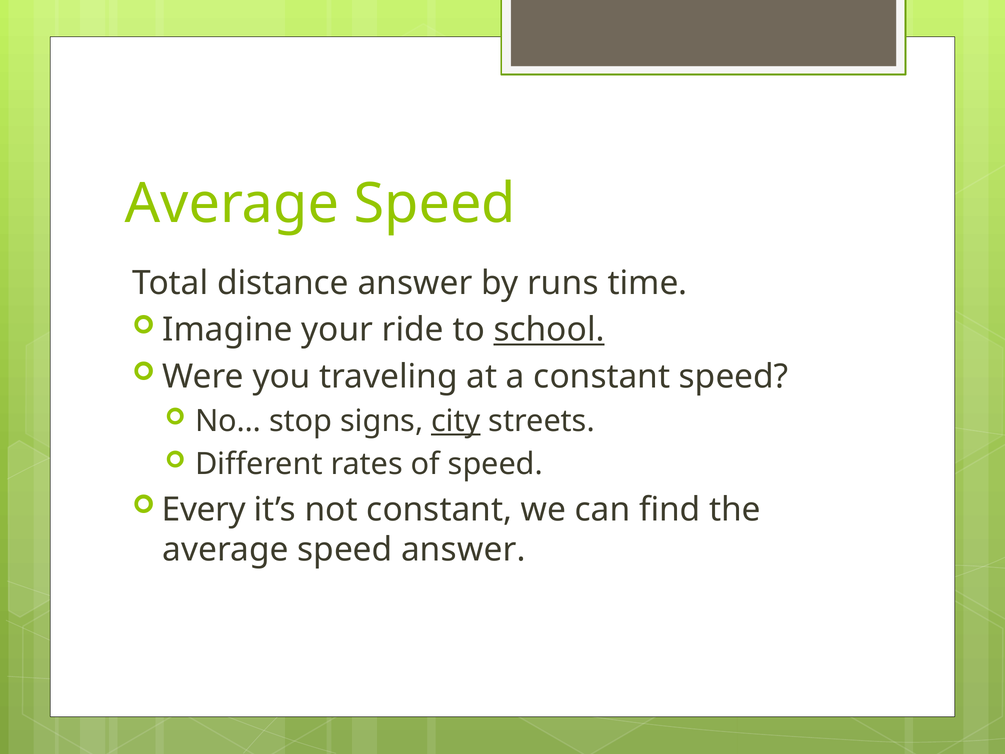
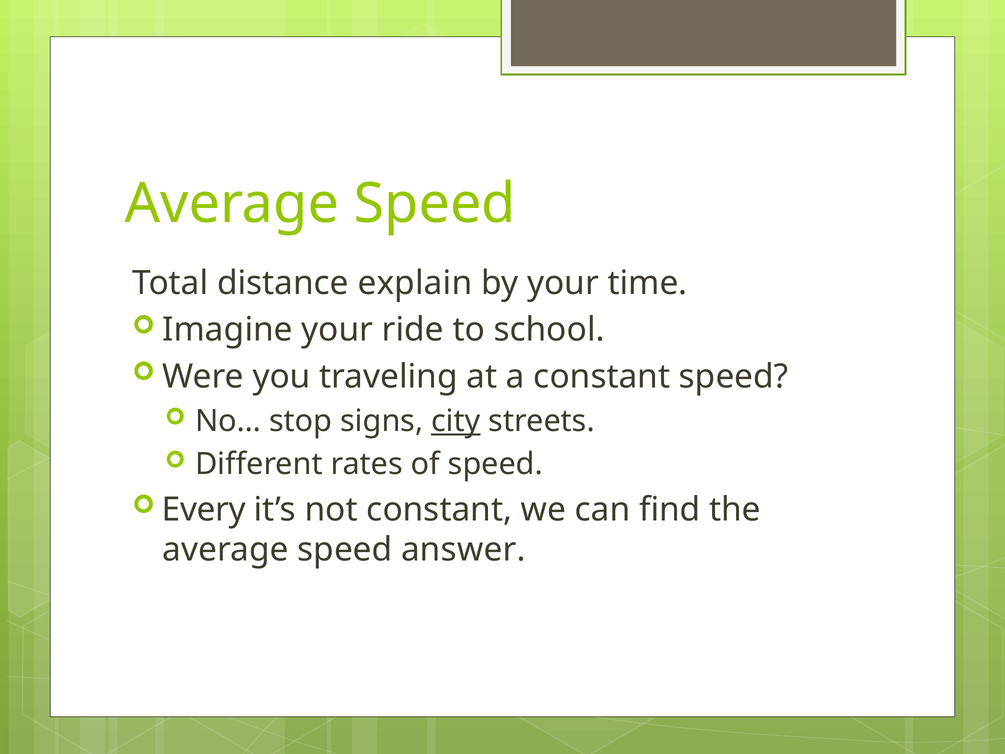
distance answer: answer -> explain (415, 283)
by runs: runs -> your (563, 283)
school underline: present -> none (549, 330)
